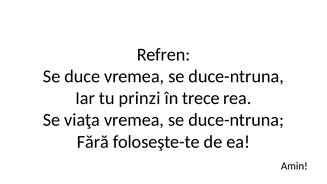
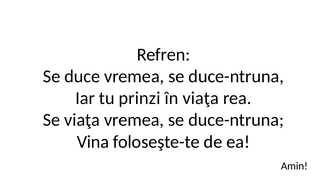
în trece: trece -> viaţa (201, 98)
Fără: Fără -> Vina (93, 142)
